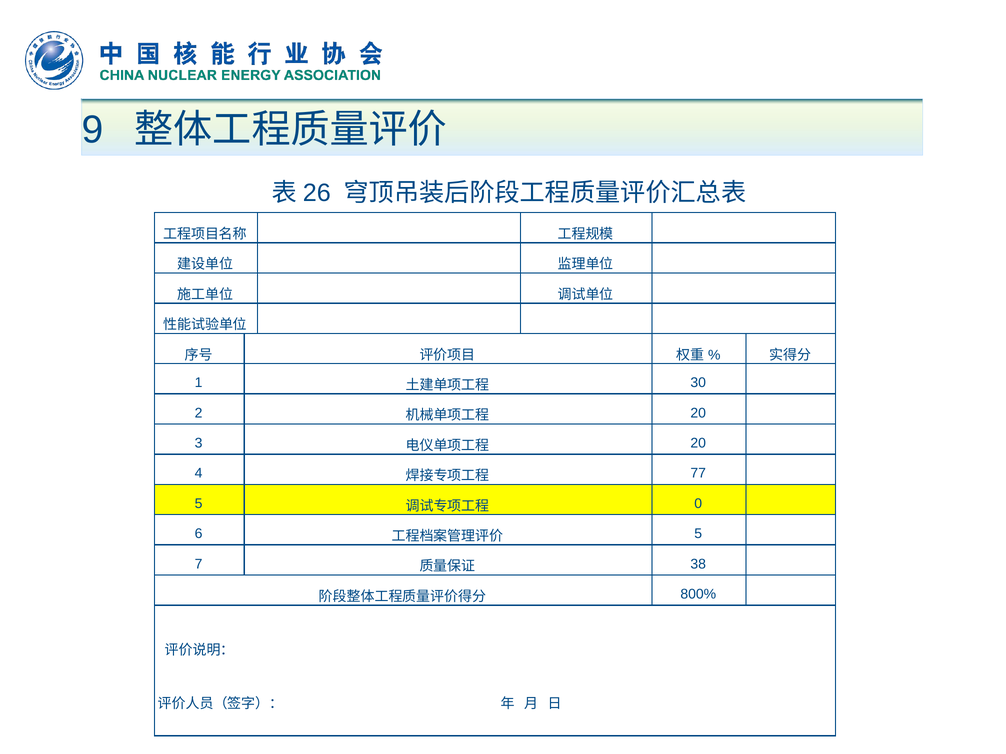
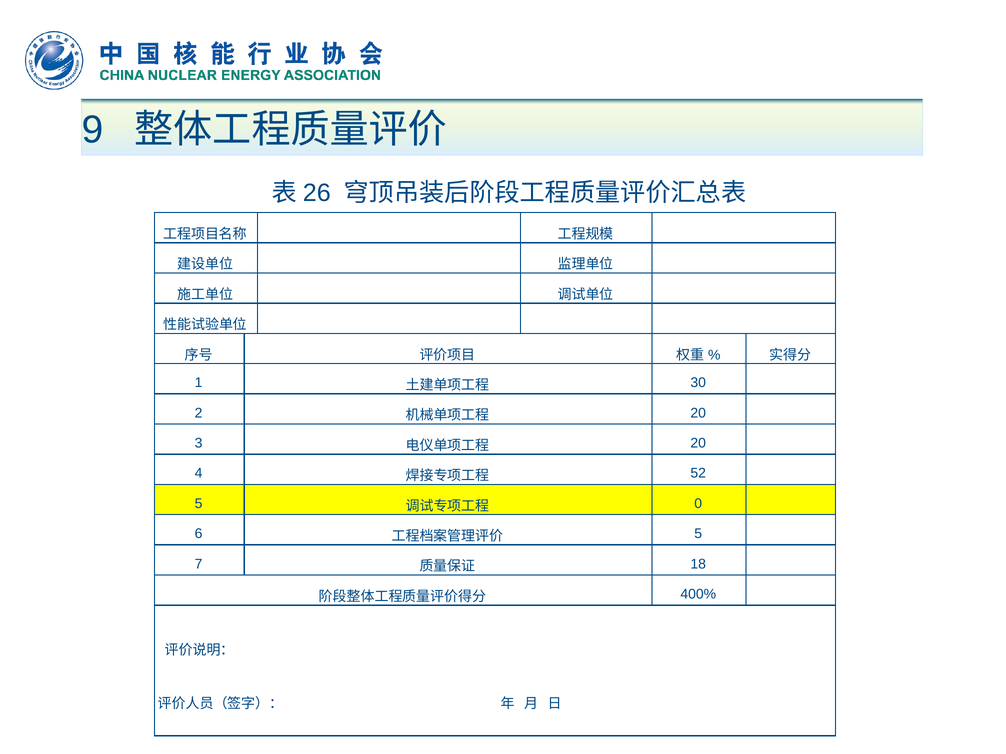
77: 77 -> 52 (698, 474)
38: 38 -> 18 (698, 564)
800%: 800% -> 400% (698, 595)
